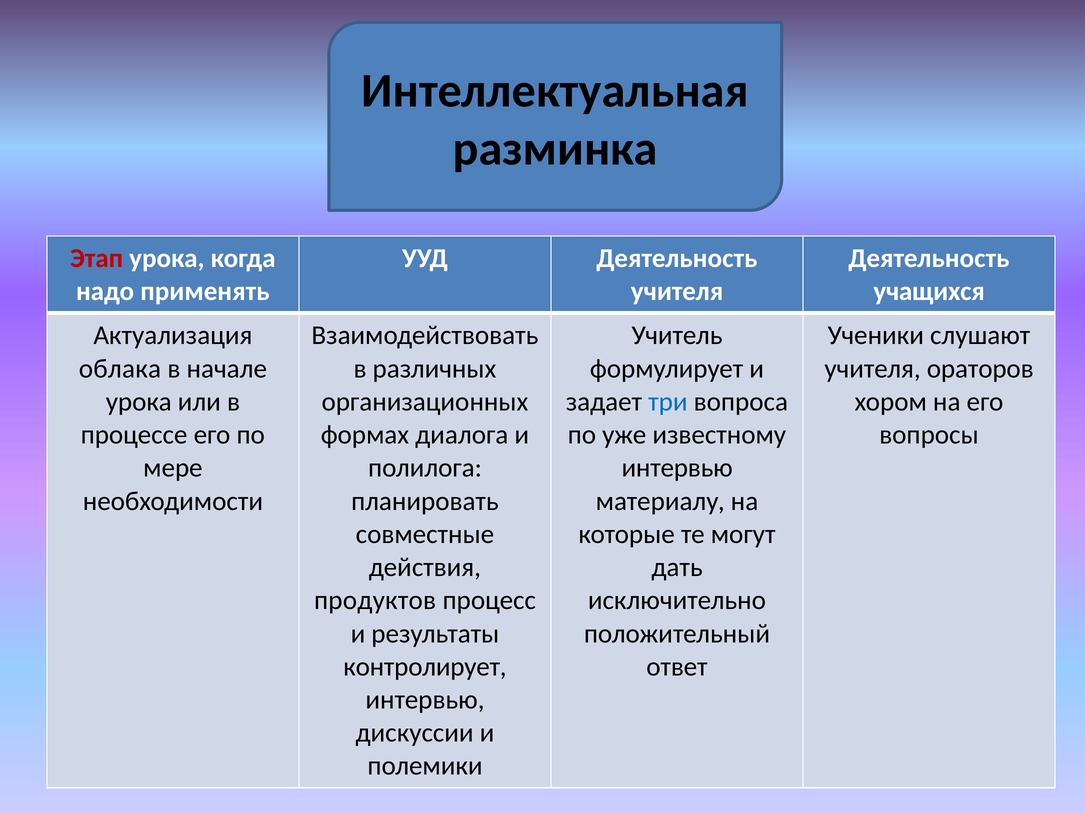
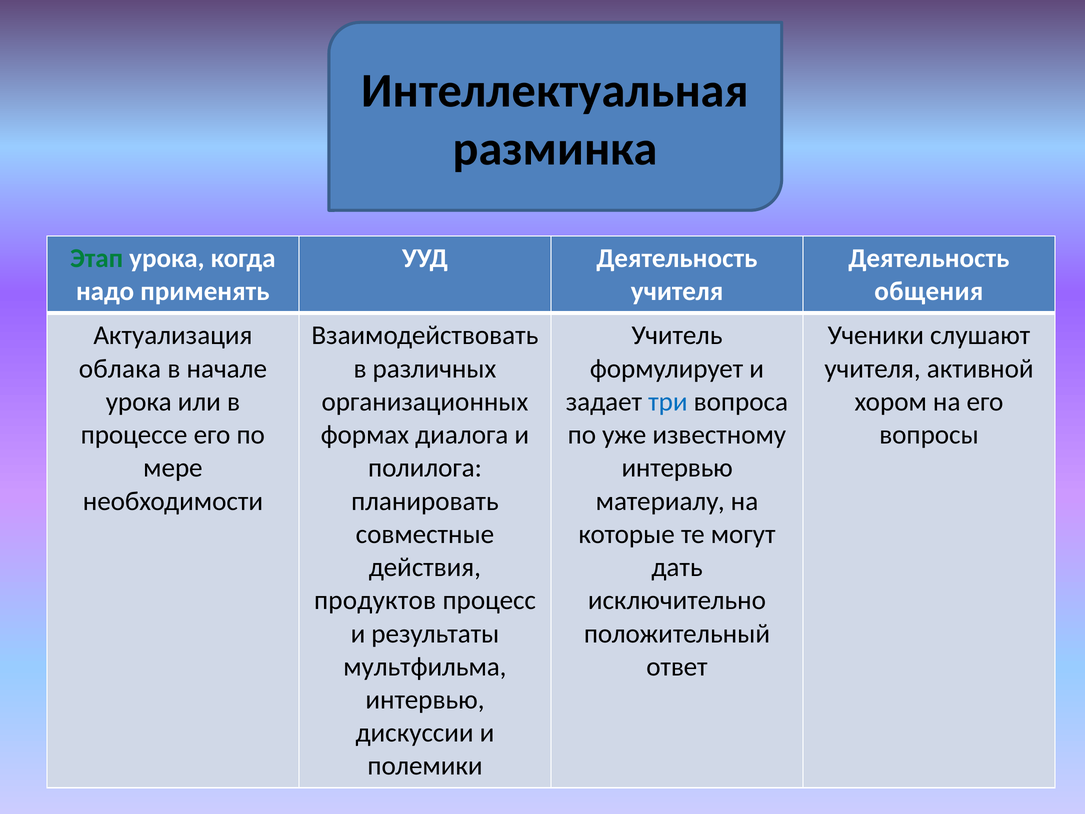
Этап colour: red -> green (97, 258)
учащихся: учащихся -> общения (929, 291)
ораторов: ораторов -> активной (980, 369)
контролирует: контролирует -> мультфильма (425, 666)
